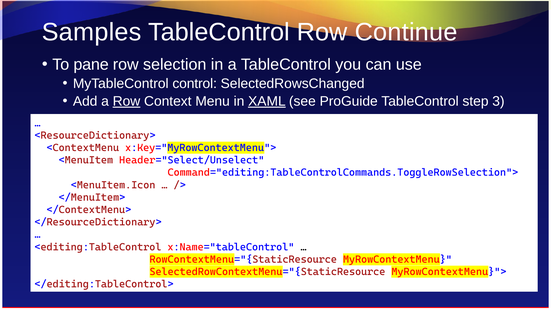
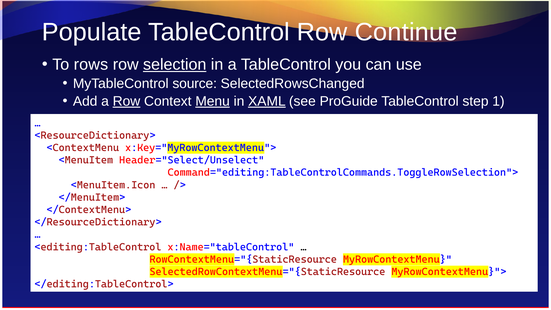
Samples: Samples -> Populate (92, 32)
pane: pane -> rows (91, 64)
selection underline: none -> present (175, 64)
control: control -> source (195, 83)
Menu underline: none -> present (213, 101)
3: 3 -> 1 (498, 101)
